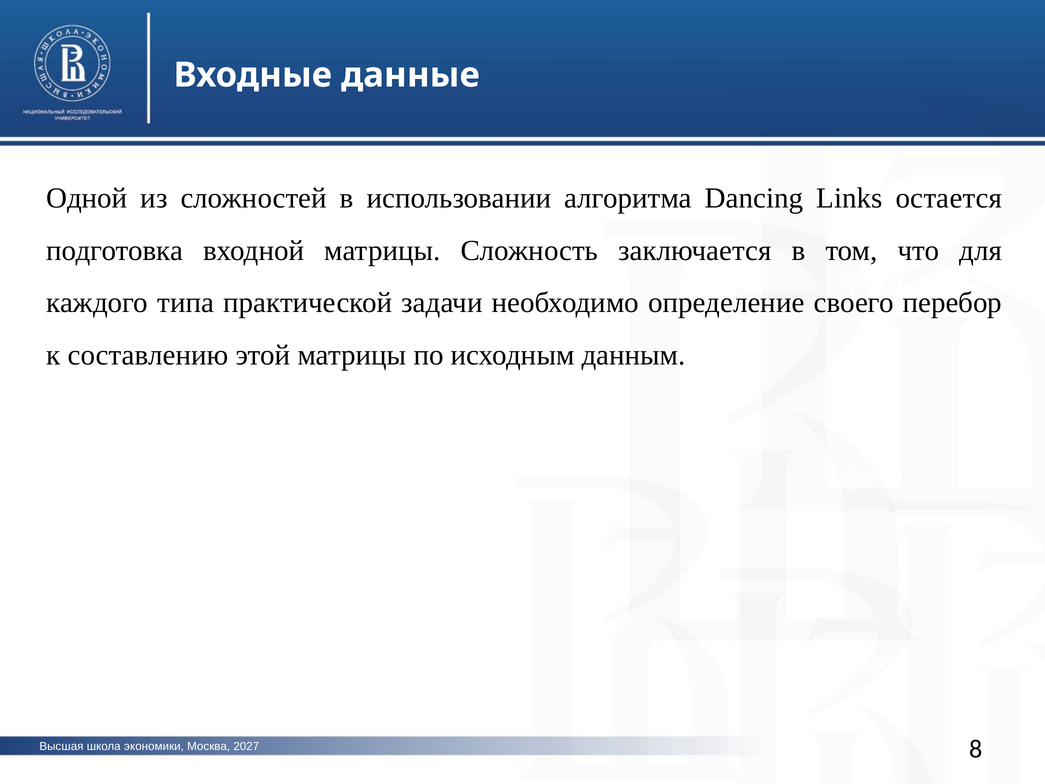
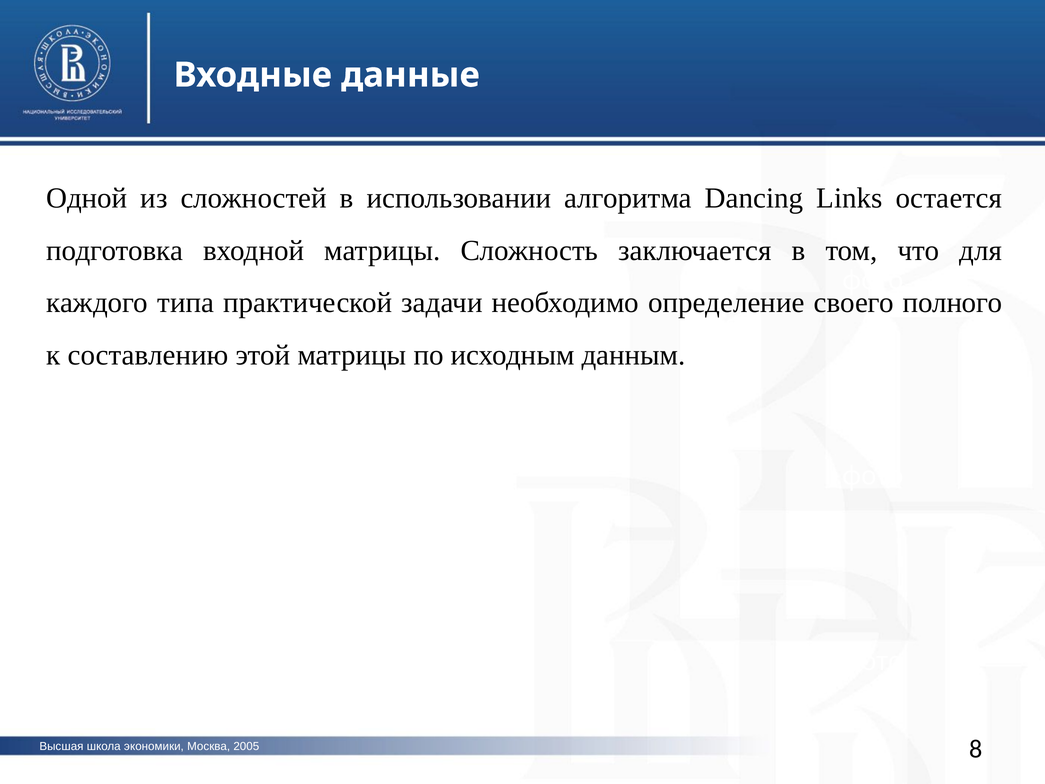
перебор: перебор -> полного (953, 303)
2027: 2027 -> 2005 (246, 746)
